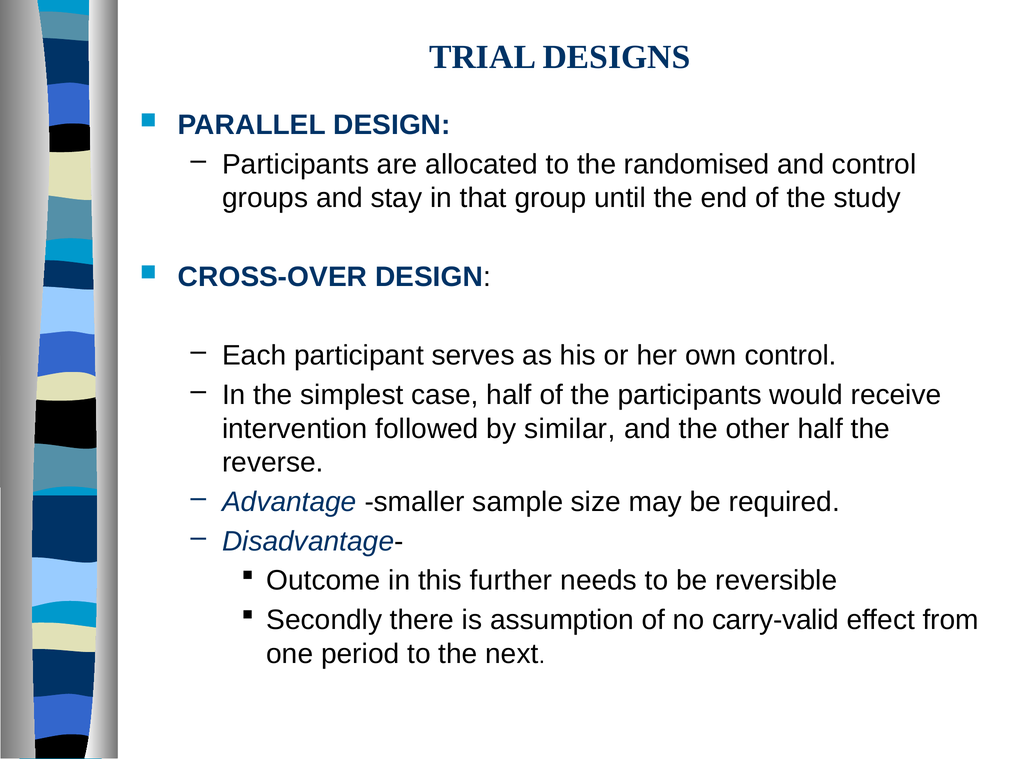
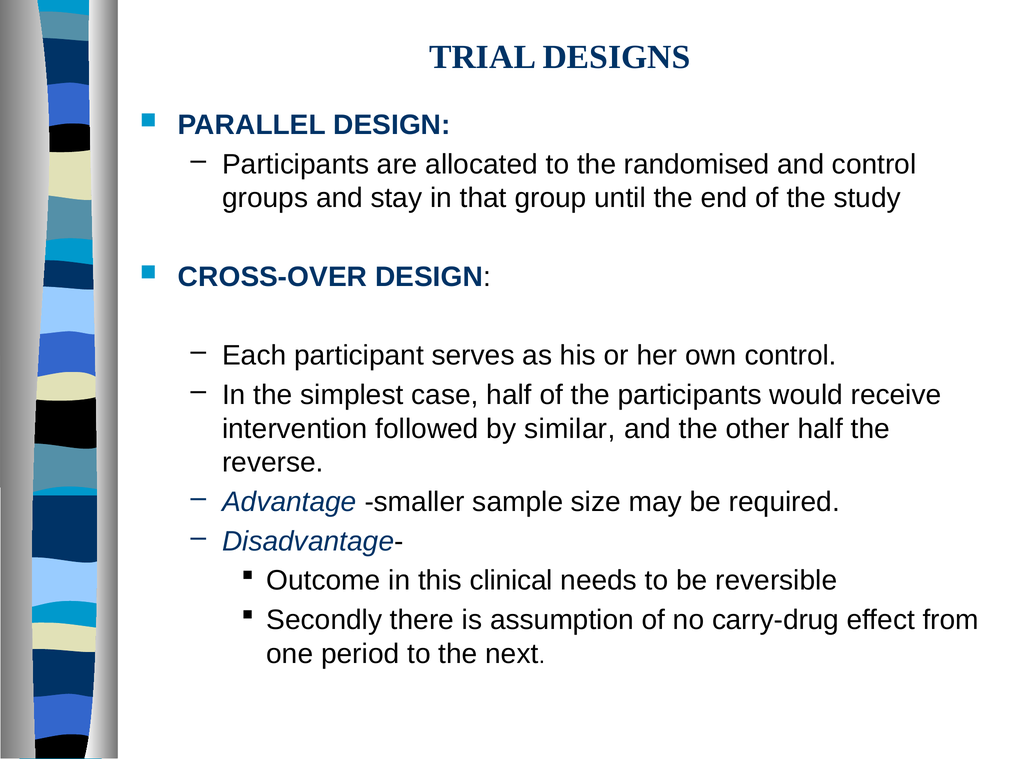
further: further -> clinical (511, 581)
carry-valid: carry-valid -> carry-drug (775, 620)
